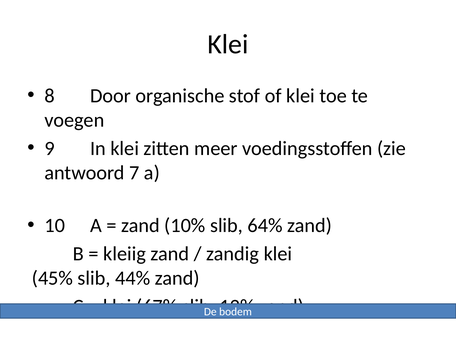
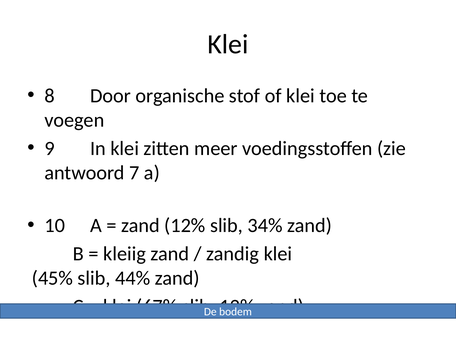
zand 10%: 10% -> 12% (185, 225)
64%: 64% -> 34% (265, 225)
